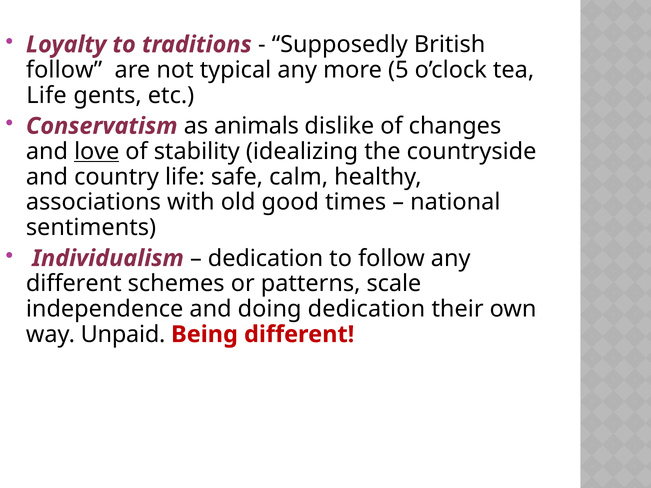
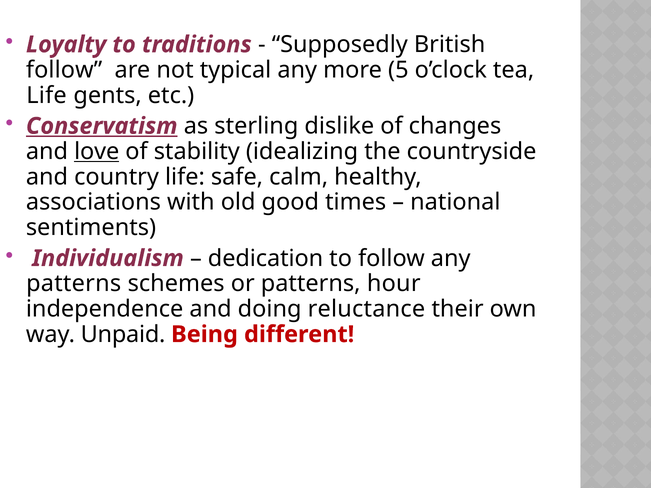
Conservatism underline: none -> present (102, 126)
animals: animals -> sterling (256, 126)
different: different -> patterns (74, 284)
scale: scale -> hour (394, 284)
doing dedication: dedication -> reluctance (366, 309)
